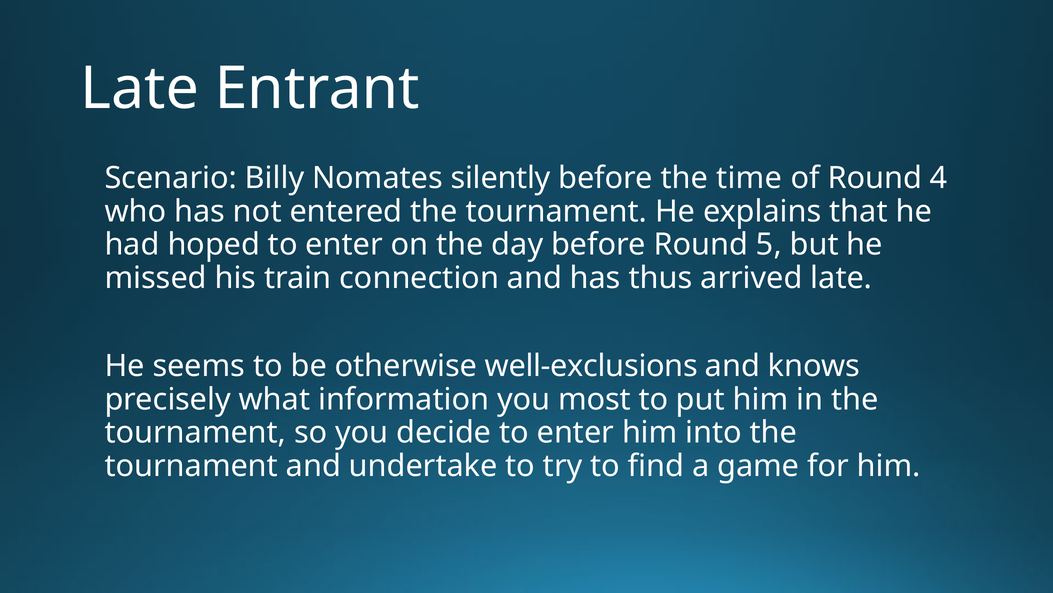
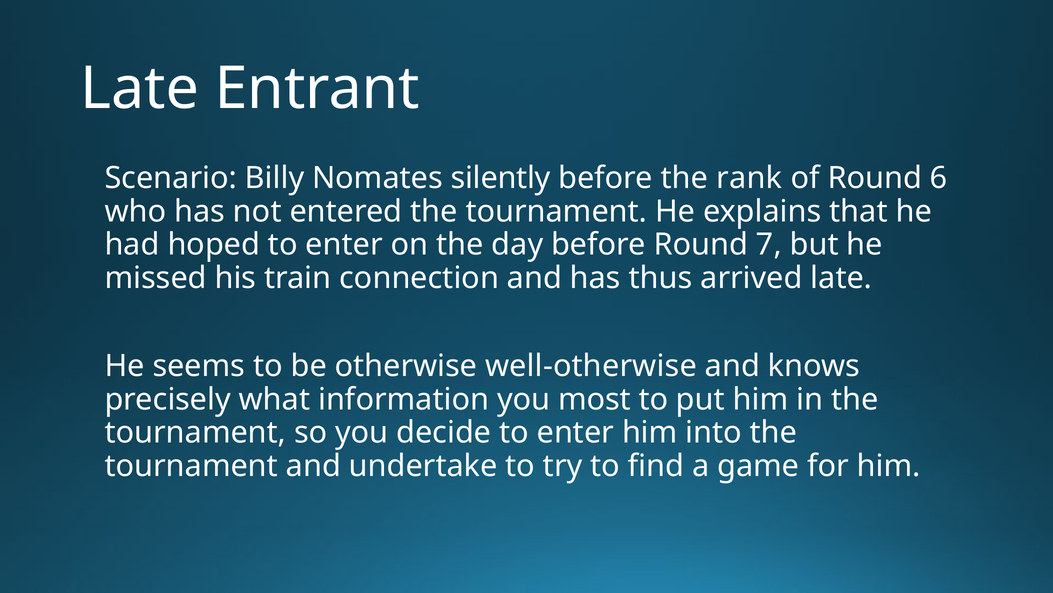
time: time -> rank (749, 178)
4: 4 -> 6 (939, 178)
5: 5 -> 7 (769, 244)
well-exclusions: well-exclusions -> well-otherwise (591, 366)
